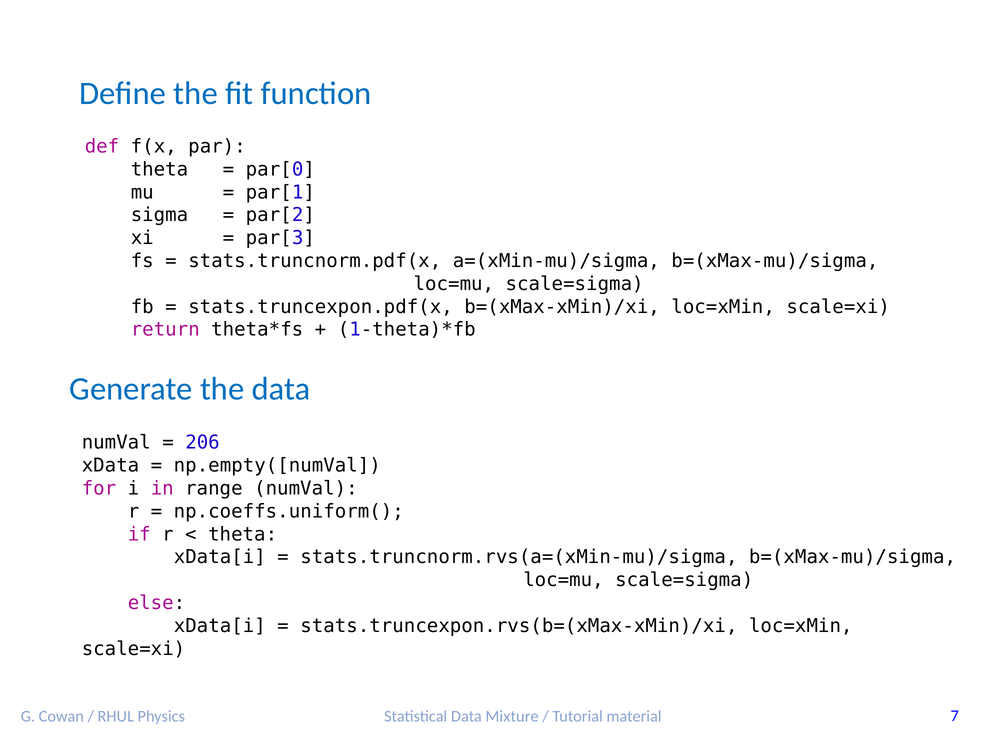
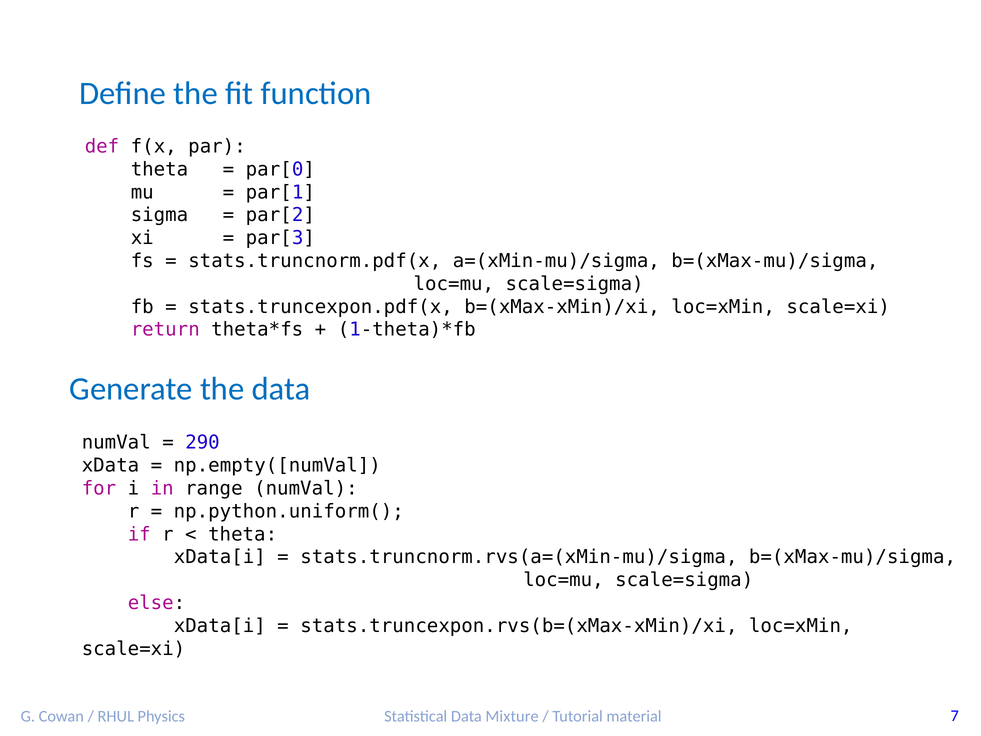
206: 206 -> 290 (203, 442)
np.coeffs.uniform(: np.coeffs.uniform( -> np.python.uniform( (289, 511)
